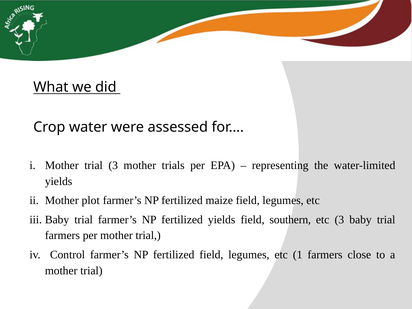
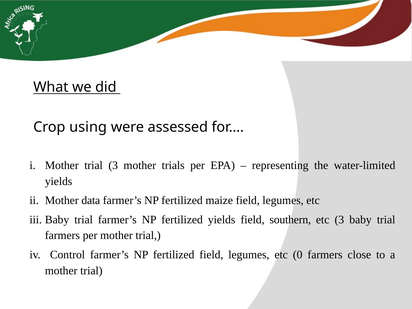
water: water -> using (88, 127)
plot: plot -> data (91, 200)
1: 1 -> 0 (298, 255)
